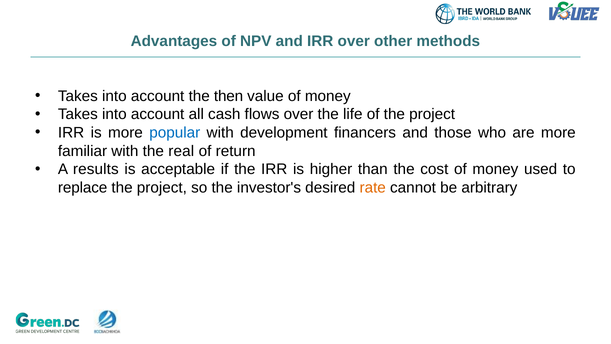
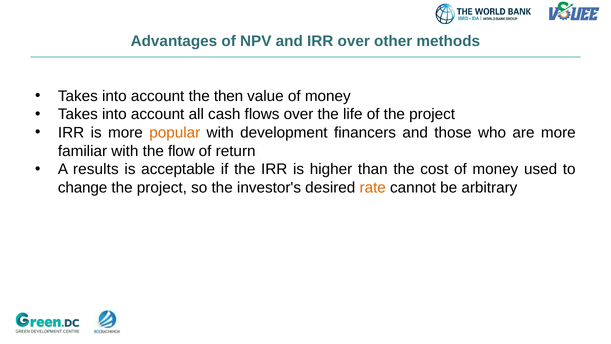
popular colour: blue -> orange (175, 133)
real: real -> flow (181, 151)
replace: replace -> change (83, 188)
